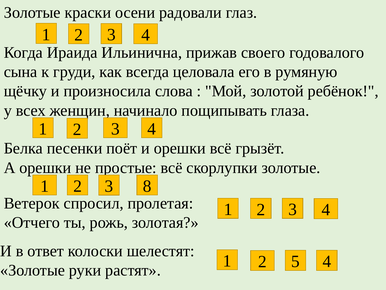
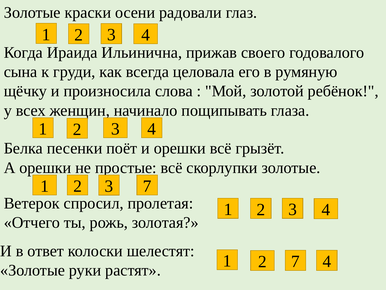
3 8: 8 -> 7 (147, 186)
2 5: 5 -> 7 (295, 261)
